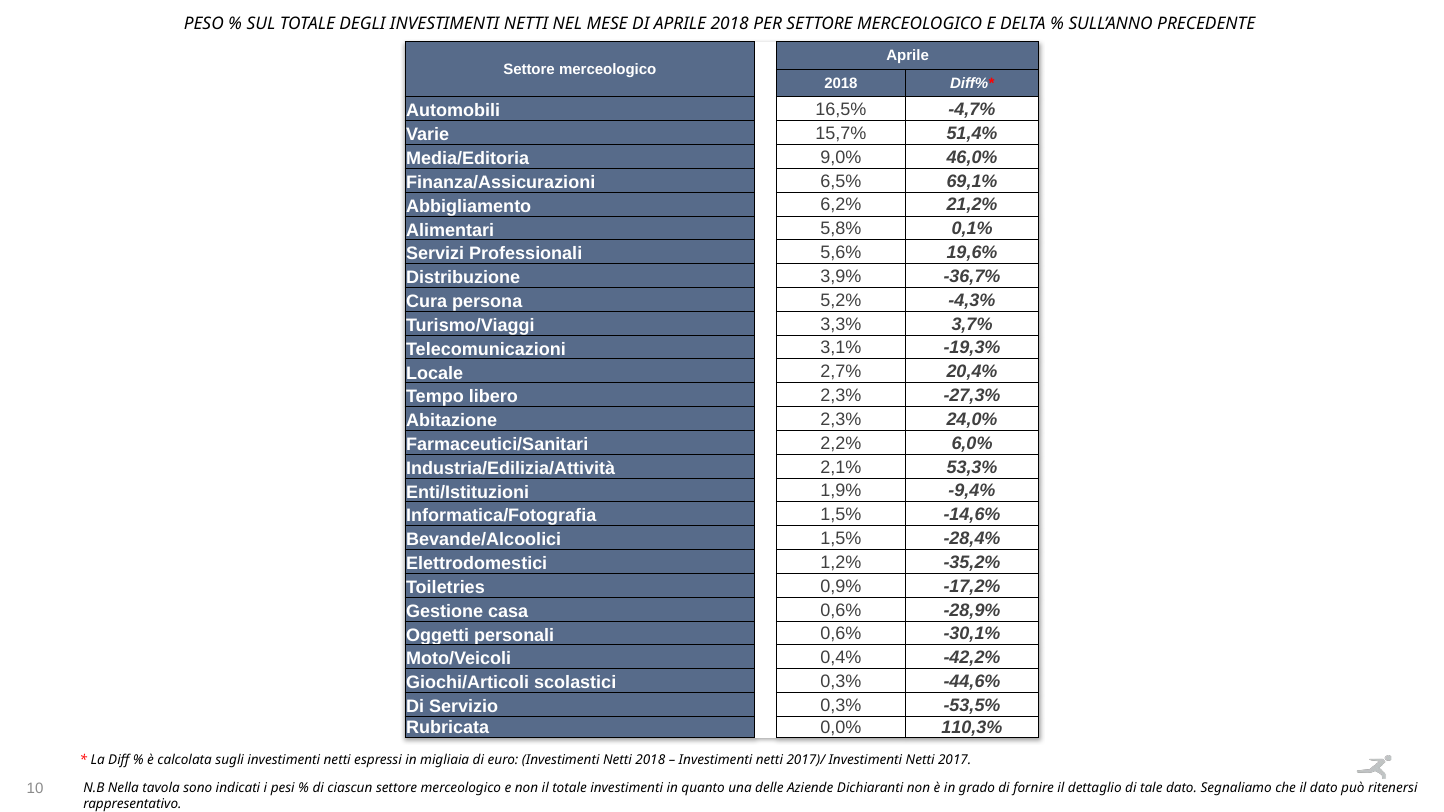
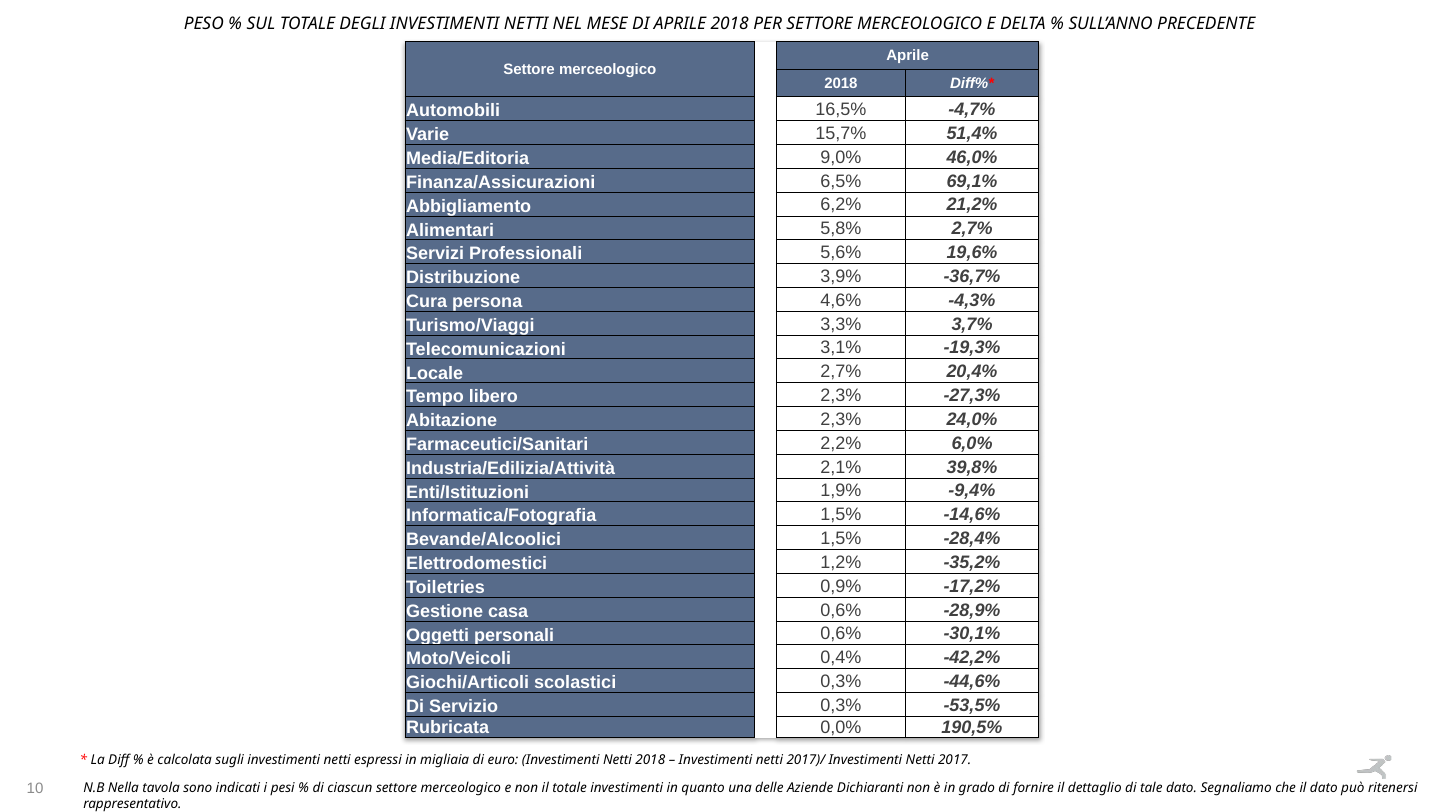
5,8% 0,1%: 0,1% -> 2,7% (972, 229)
5,2%: 5,2% -> 4,6% (841, 300)
53,3%: 53,3% -> 39,8% (972, 467)
110,3%: 110,3% -> 190,5% (972, 728)
